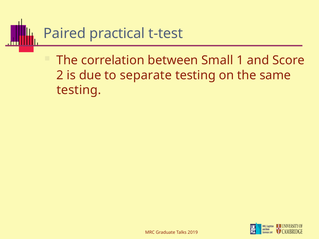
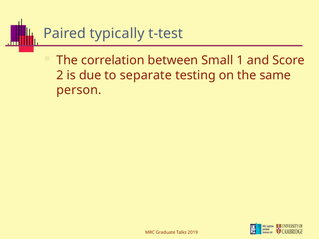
practical: practical -> typically (117, 33)
testing: testing -> person (79, 90)
